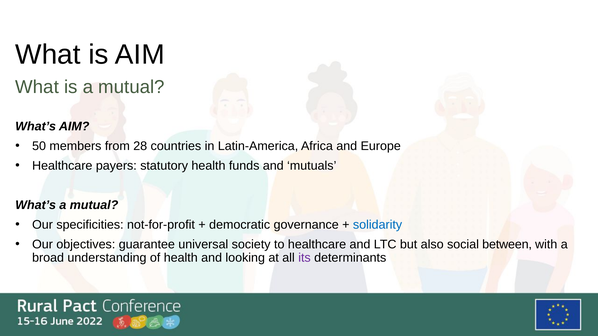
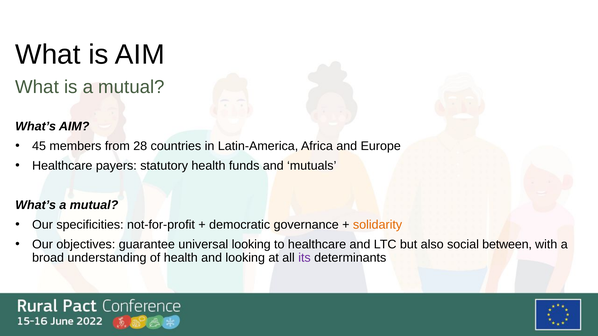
50: 50 -> 45 (39, 146)
solidarity colour: blue -> orange (378, 225)
universal society: society -> looking (251, 245)
